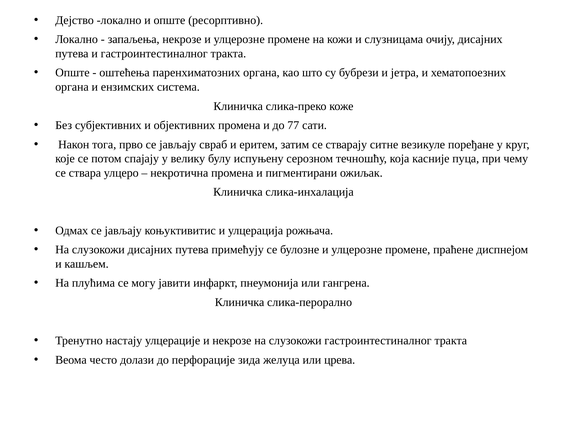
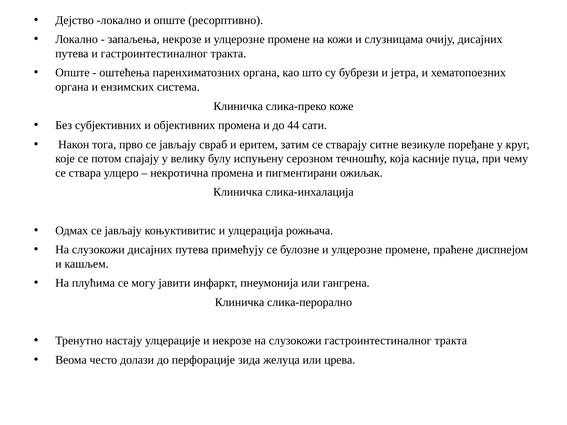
77: 77 -> 44 (293, 125)
